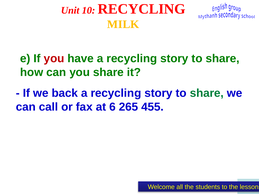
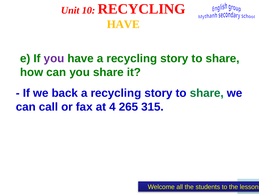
MILK: MILK -> HAVE (123, 24)
you colour: red -> purple (54, 59)
6: 6 -> 4 (112, 107)
455: 455 -> 315 (152, 107)
